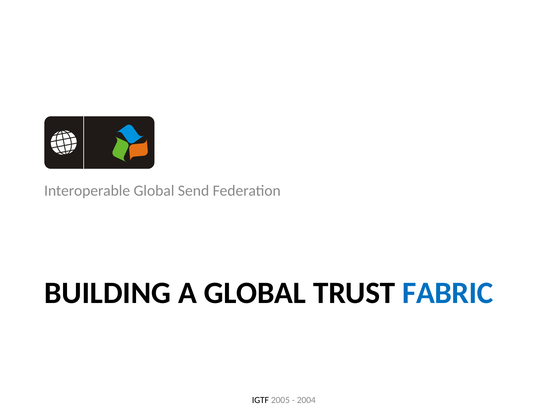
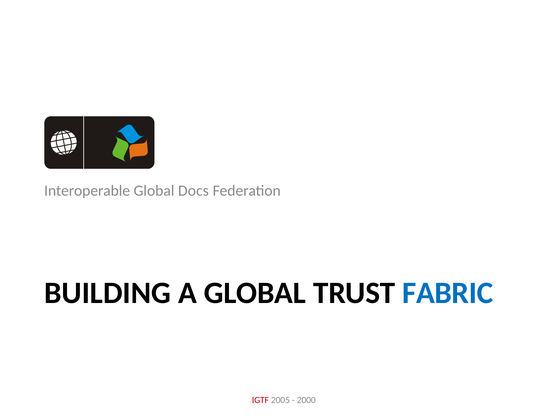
Send: Send -> Docs (193, 191)
IGTF colour: black -> red (260, 400)
2004: 2004 -> 2000 (306, 400)
